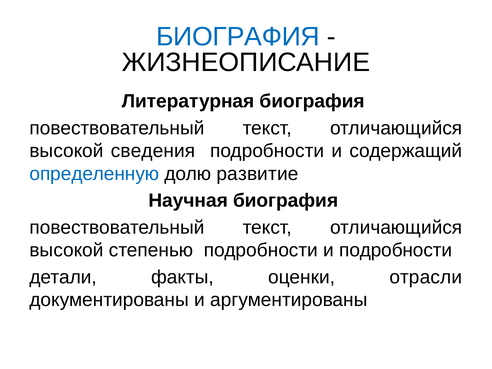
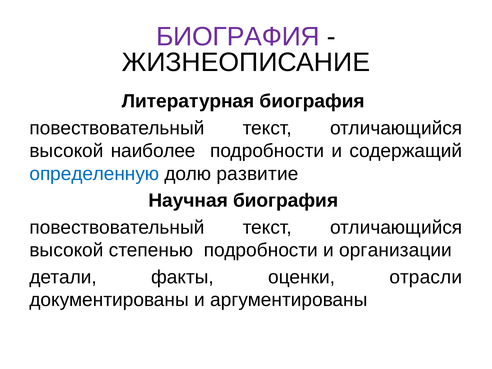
БИОГРАФИЯ colour: blue -> purple (238, 37)
сведения: сведения -> наиболее (153, 151)
и подробности: подробности -> организации (396, 250)
